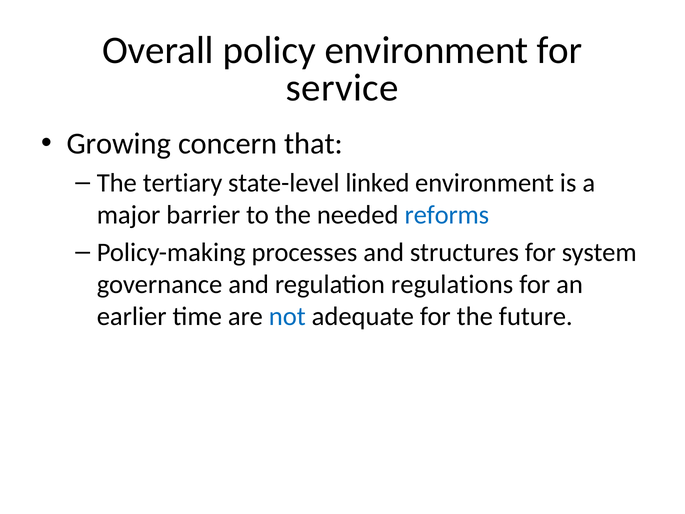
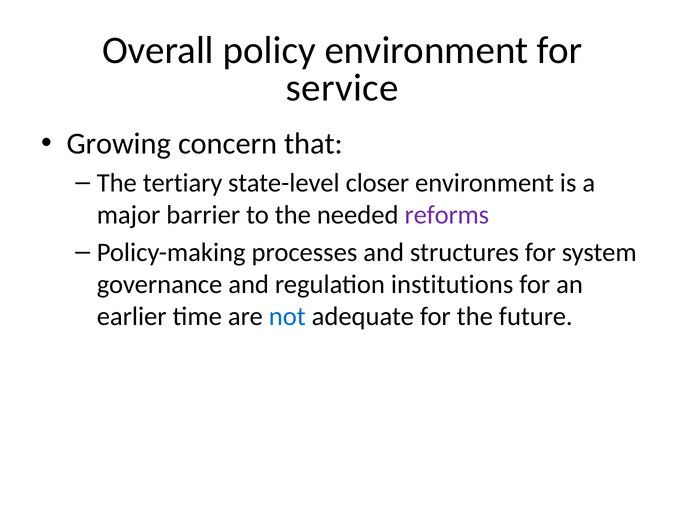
linked: linked -> closer (377, 183)
reforms colour: blue -> purple (447, 215)
regulations: regulations -> institutions (452, 284)
